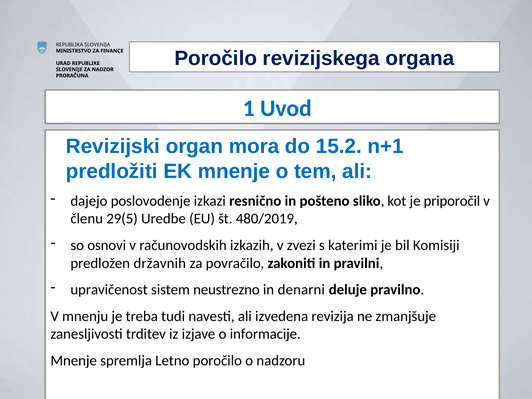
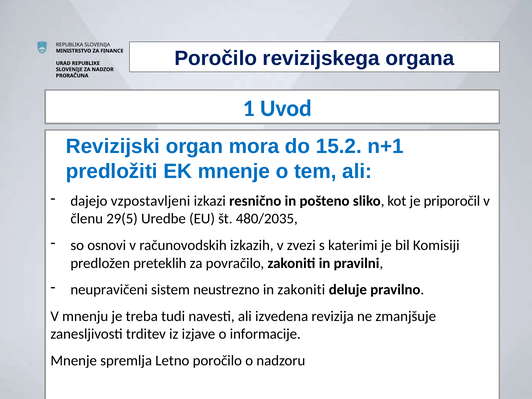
poslovodenje: poslovodenje -> vzpostavljeni (151, 201)
480/2019: 480/2019 -> 480/2035 (267, 219)
državnih: državnih -> preteklih (160, 263)
upravičenost: upravičenost -> neupravičeni (109, 290)
in denarni: denarni -> zakoniti (301, 290)
